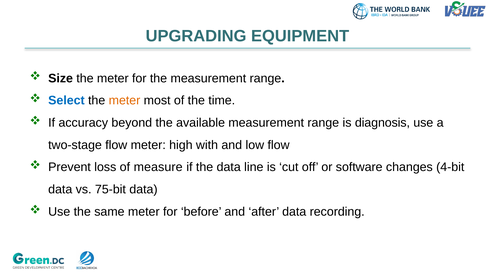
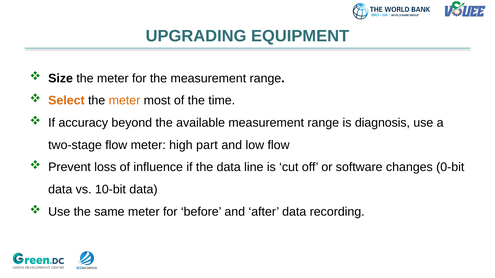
Select colour: blue -> orange (66, 101)
with: with -> part (207, 145)
measure: measure -> influence (158, 167)
4-bit: 4-bit -> 0-bit (450, 167)
75-bit: 75-bit -> 10-bit (110, 190)
